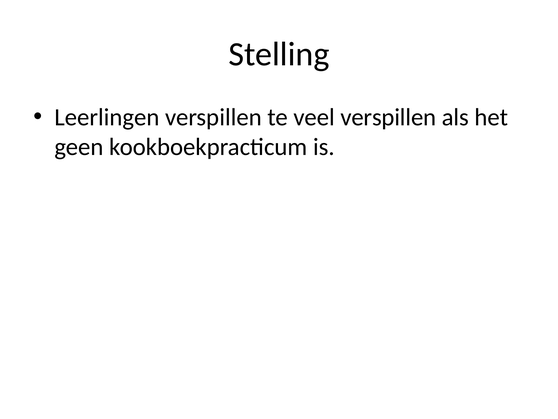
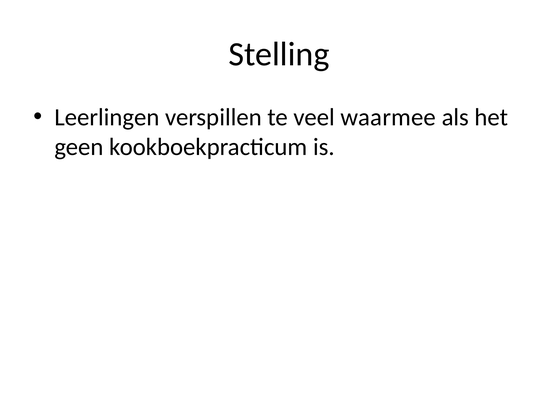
veel verspillen: verspillen -> waarmee (388, 117)
